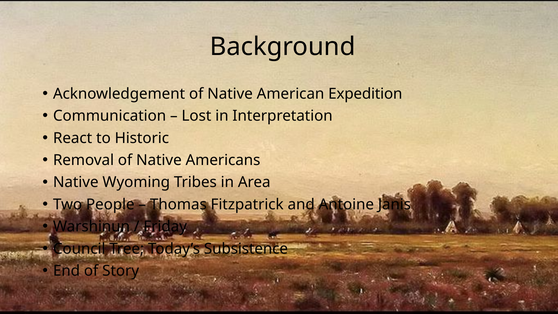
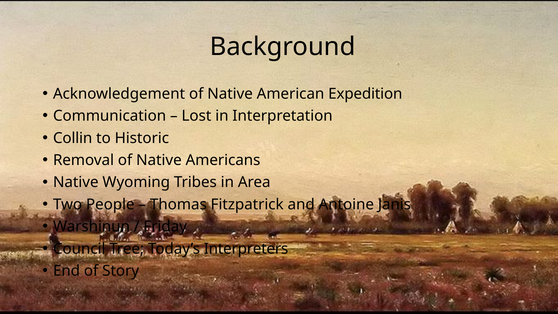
React: React -> Collin (73, 138)
Subsistence: Subsistence -> Interpreters (246, 249)
